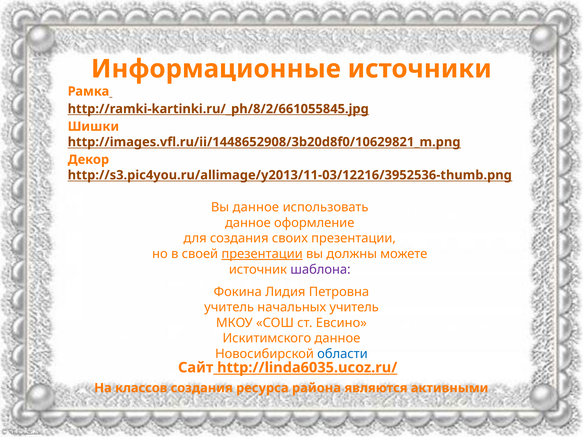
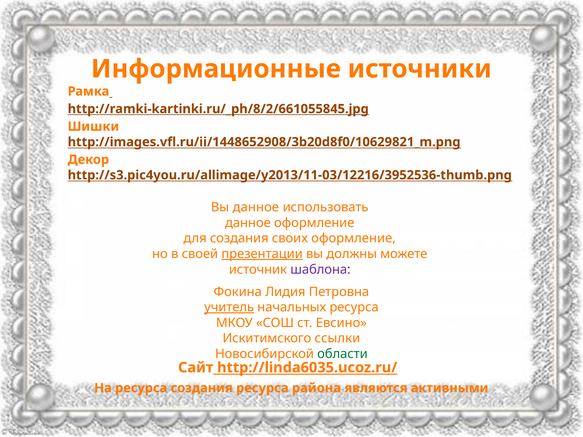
своих презентации: презентации -> оформление (353, 239)
учитель underline: none -> present (229, 307)
начальных учитель: учитель -> ресурса (354, 307)
Искитимского данное: данное -> ссылки (337, 339)
области colour: blue -> green (342, 354)
На классов: классов -> ресурса (141, 388)
